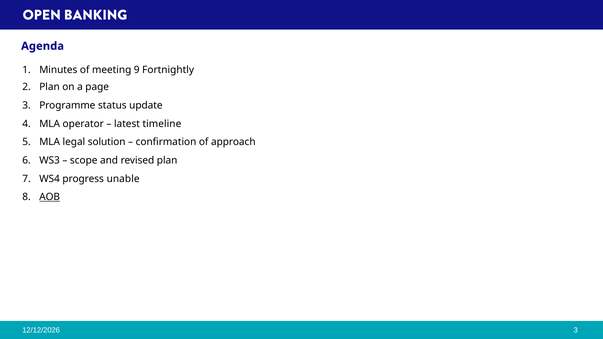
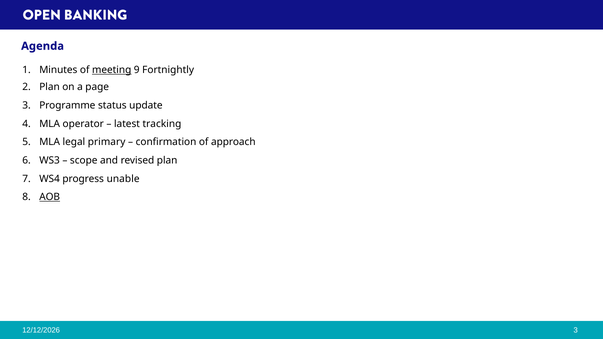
meeting underline: none -> present (112, 70)
timeline: timeline -> tracking (162, 124)
solution: solution -> primary (107, 142)
